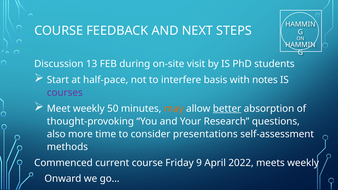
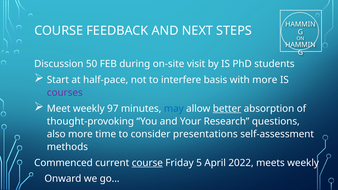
13: 13 -> 50 (92, 64)
with notes: notes -> more (265, 80)
50: 50 -> 97 (113, 109)
may colour: orange -> blue (174, 109)
course underline: none -> present (147, 163)
9: 9 -> 5 (199, 163)
